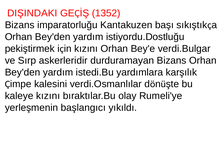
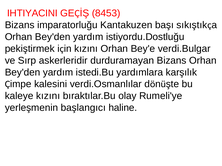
DIŞINDAKI: DIŞINDAKI -> IHTIYACINI (32, 13)
1352: 1352 -> 8453 (106, 13)
yıkıldı: yıkıldı -> haline (123, 108)
